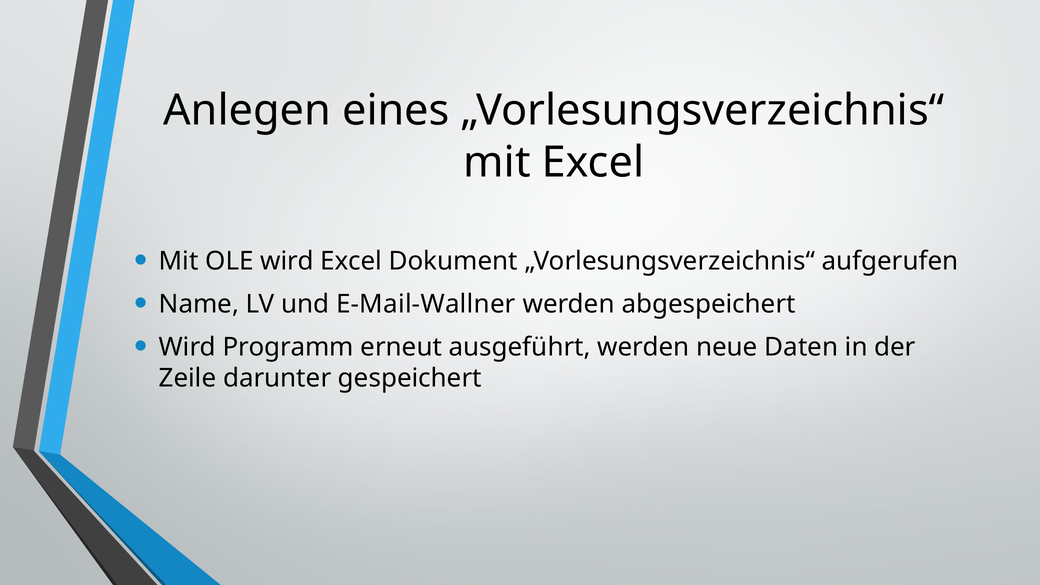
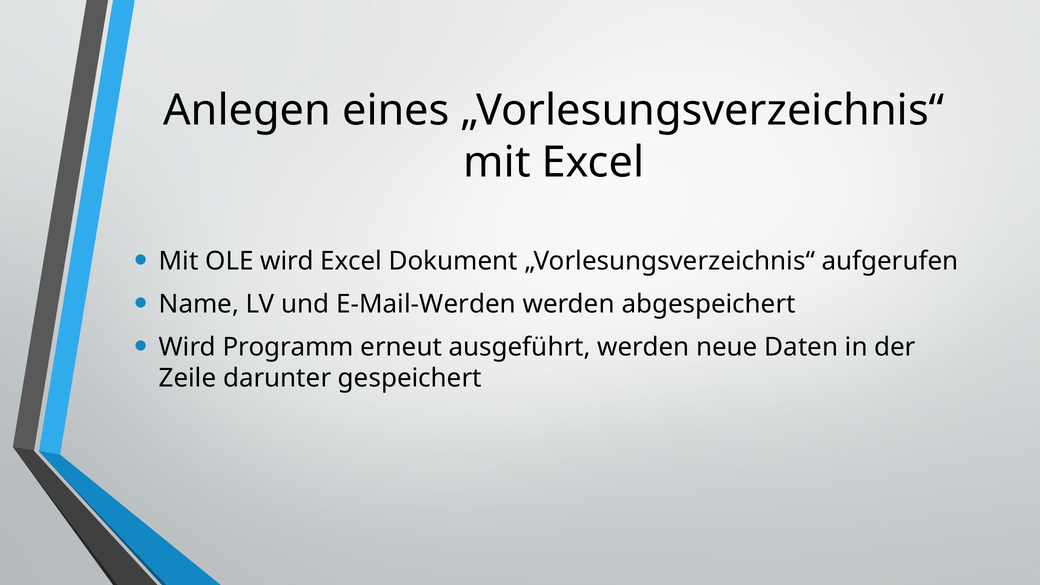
E-Mail-Wallner: E-Mail-Wallner -> E-Mail-Werden (426, 304)
